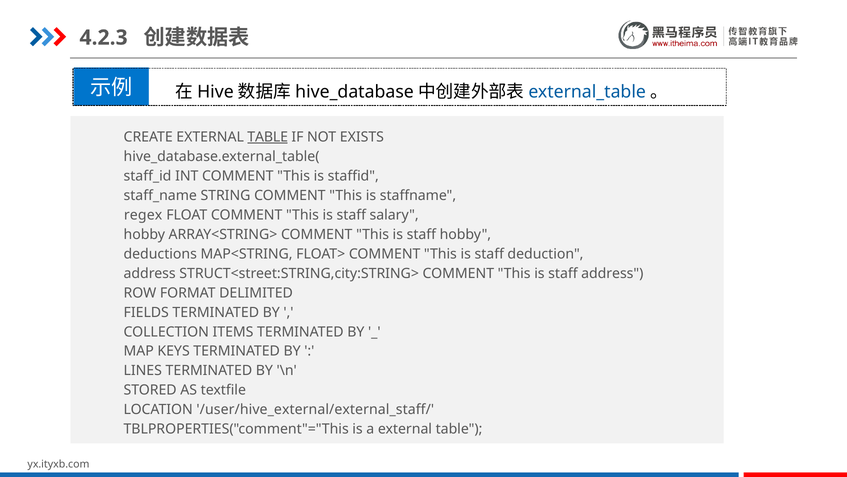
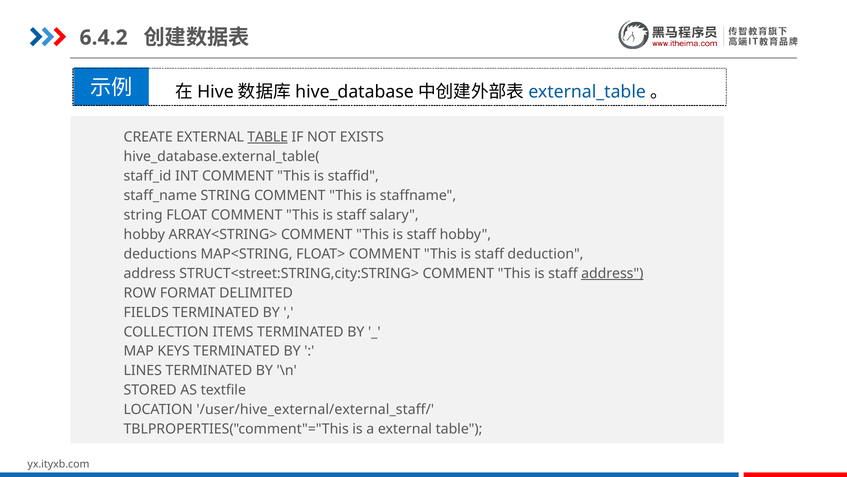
4.2.3: 4.2.3 -> 6.4.2 (104, 38)
regex: regex -> string (143, 215)
address underline: none -> present (612, 273)
